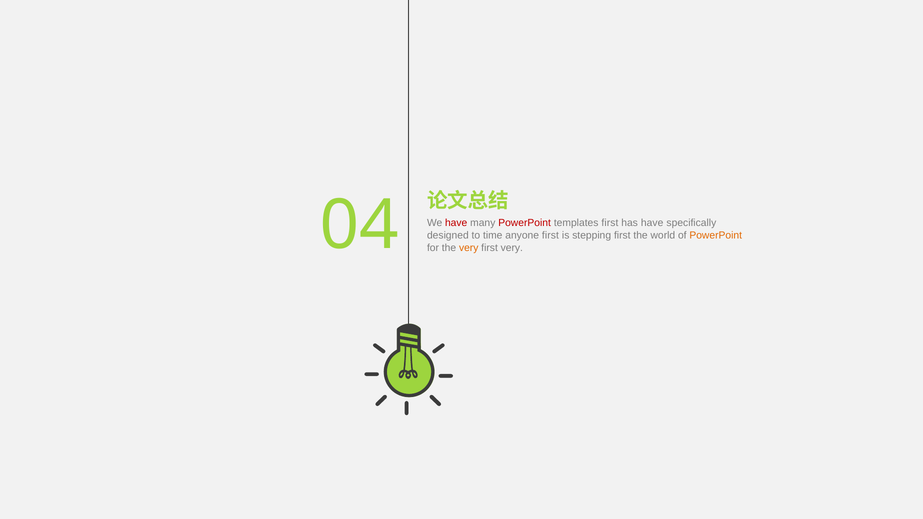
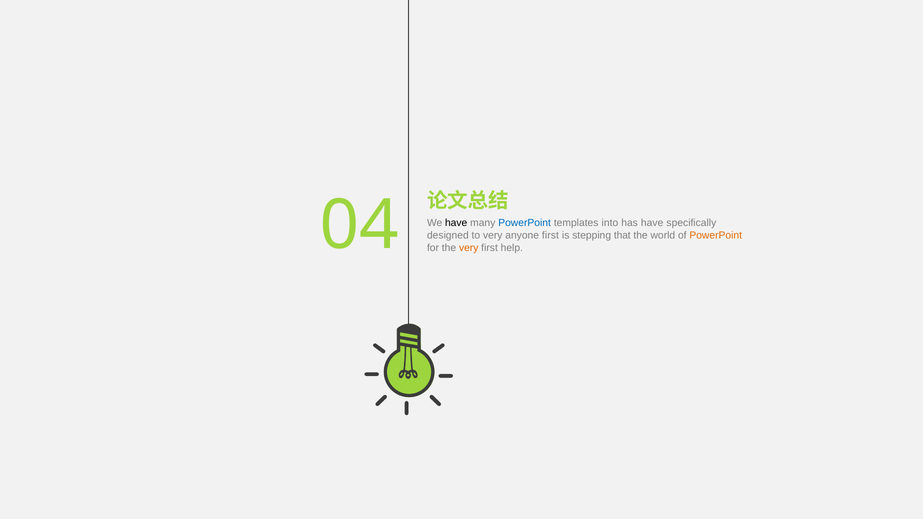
have colour: red -> black (456, 223)
PowerPoint colour: red -> blue (525, 223)
templates first: first -> into (610, 223)
to time: time -> very (493, 235)
stepping first: first -> that (622, 235)
first very: very -> help (512, 248)
